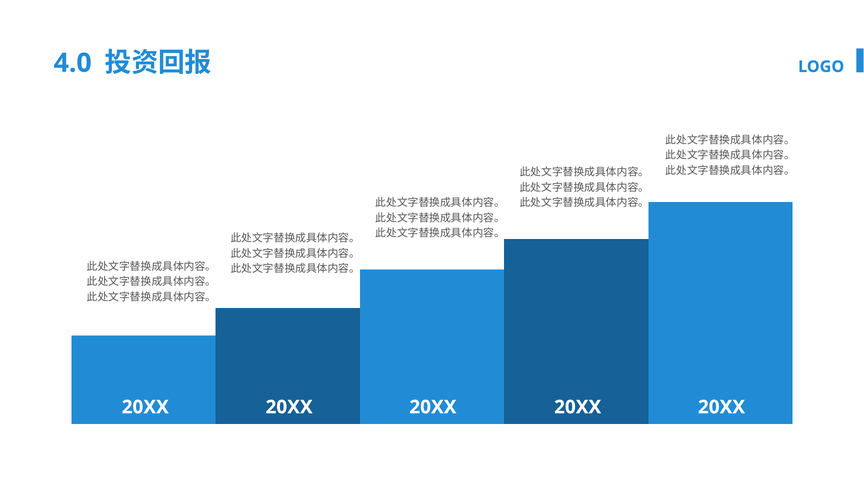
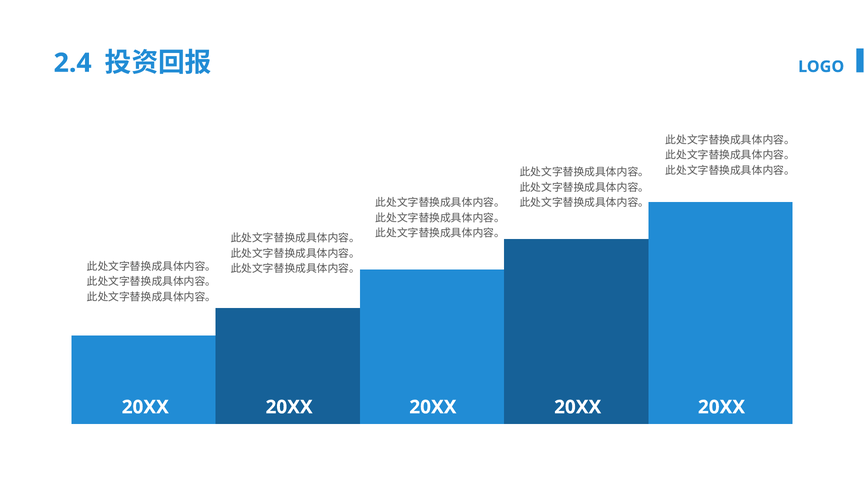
4.0: 4.0 -> 2.4 (73, 63)
